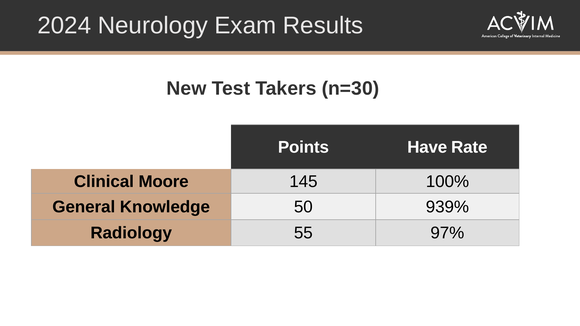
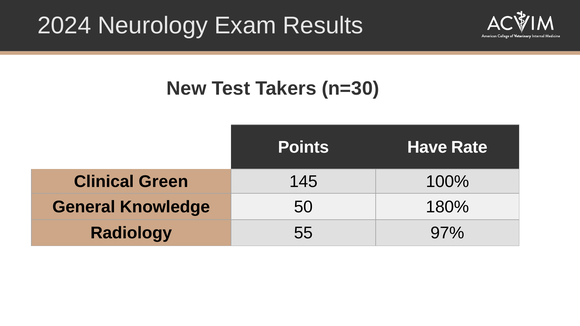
Moore: Moore -> Green (163, 182)
939%: 939% -> 180% (447, 207)
